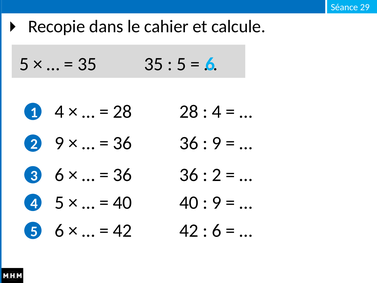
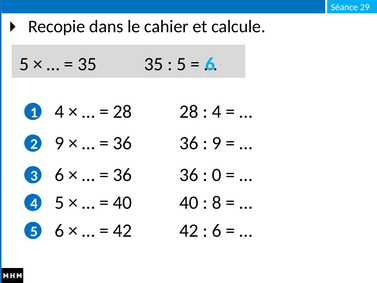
2: 2 -> 0 (217, 175)
9: 9 -> 8 (217, 202)
